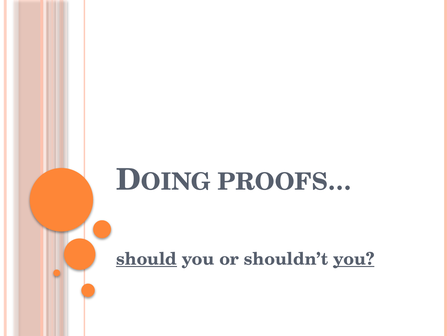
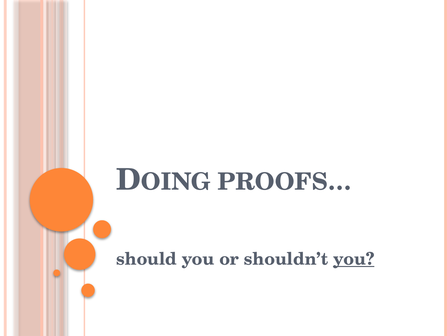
should underline: present -> none (147, 258)
